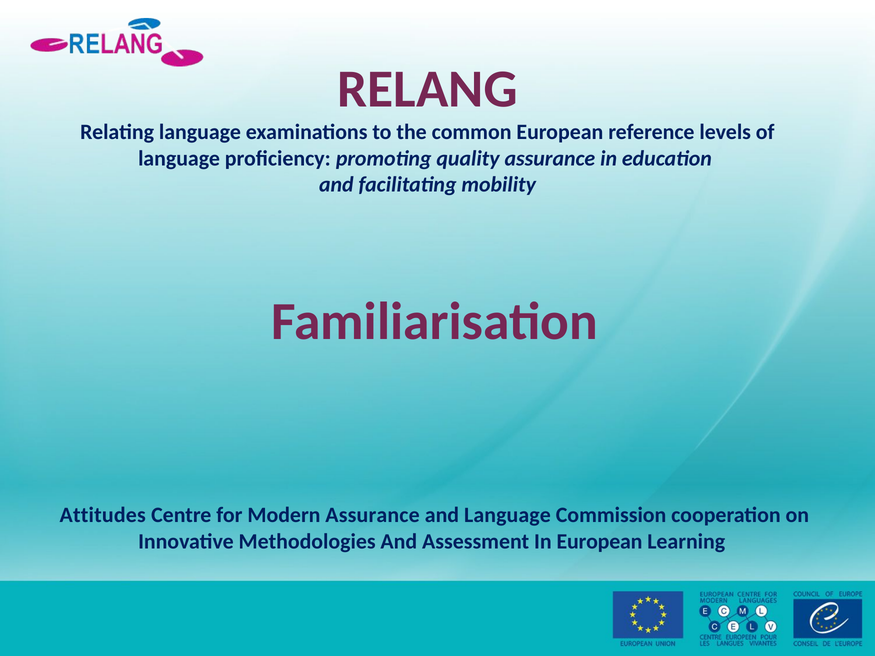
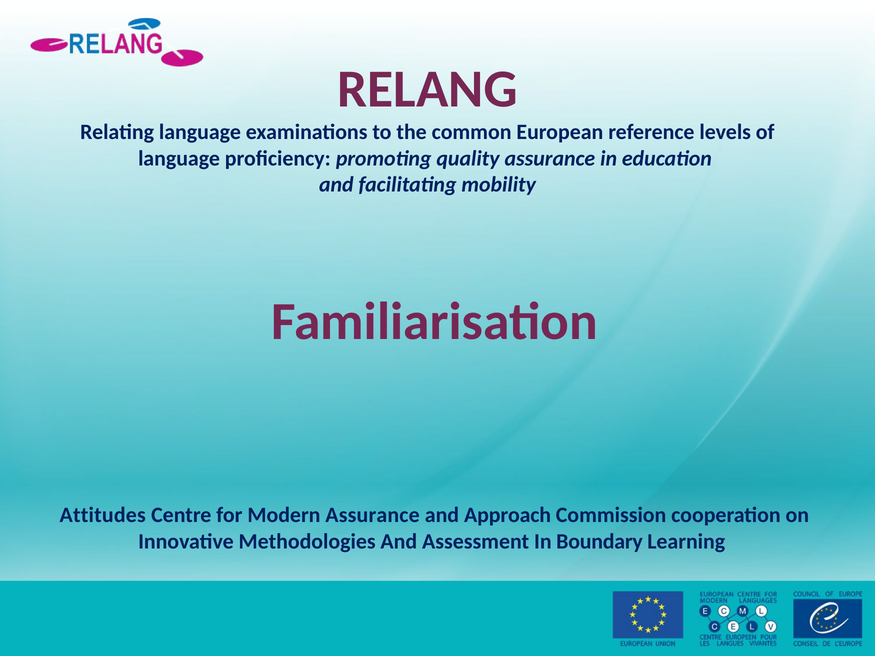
and Language: Language -> Approach (508, 515)
In European: European -> Boundary (600, 542)
